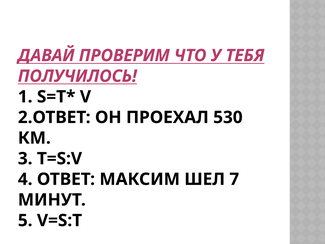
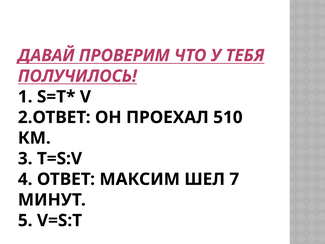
530: 530 -> 510 (228, 117)
